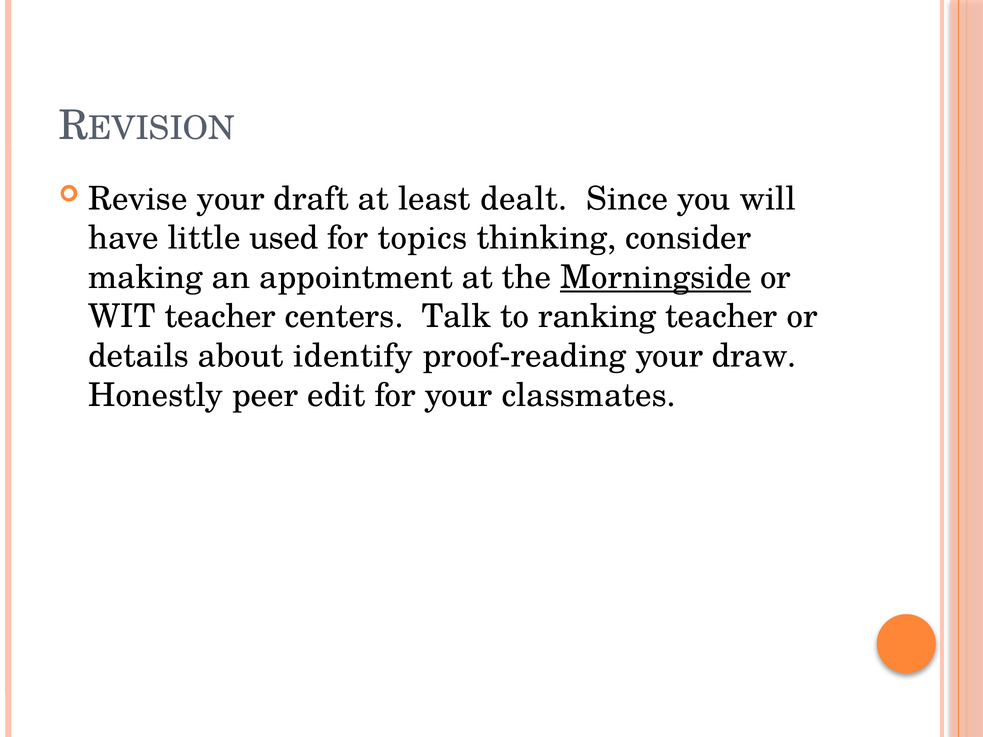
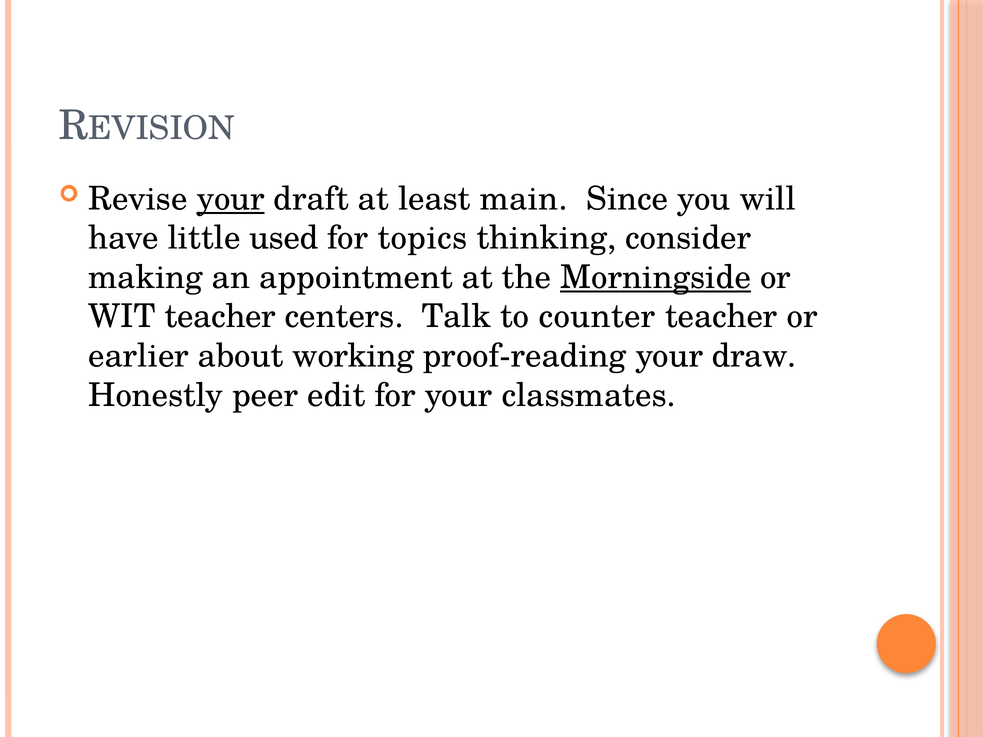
your underline: none -> present (231, 199)
dealt: dealt -> main (524, 199)
ranking: ranking -> counter (597, 317)
details: details -> earlier (139, 356)
identify: identify -> working (353, 356)
